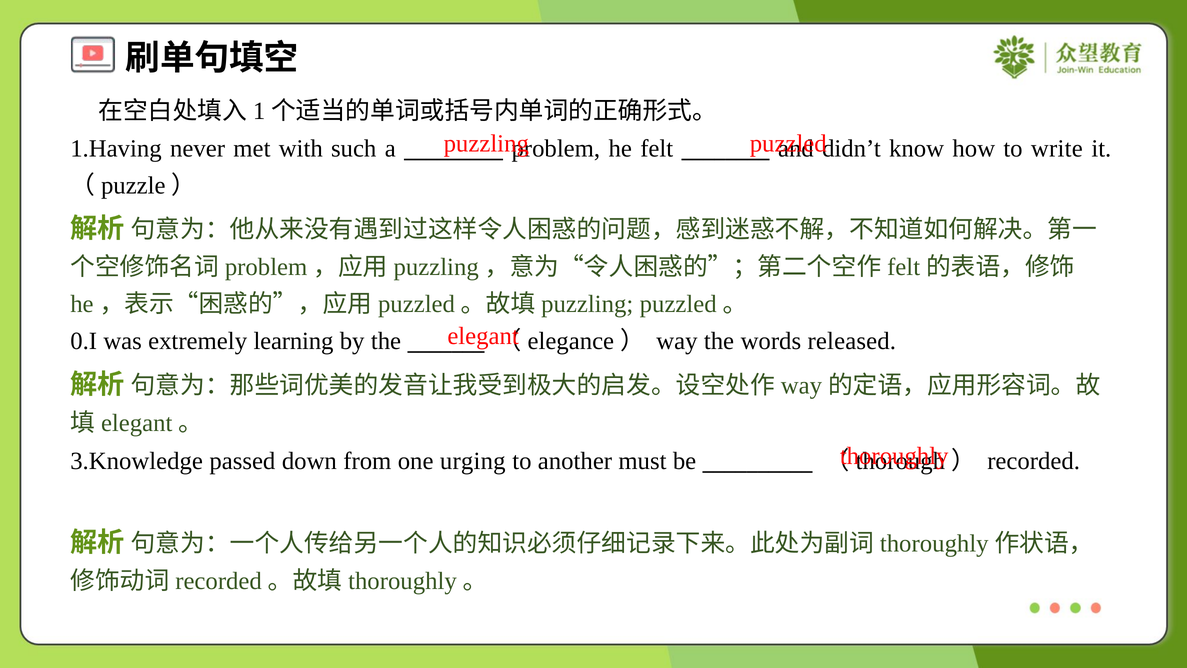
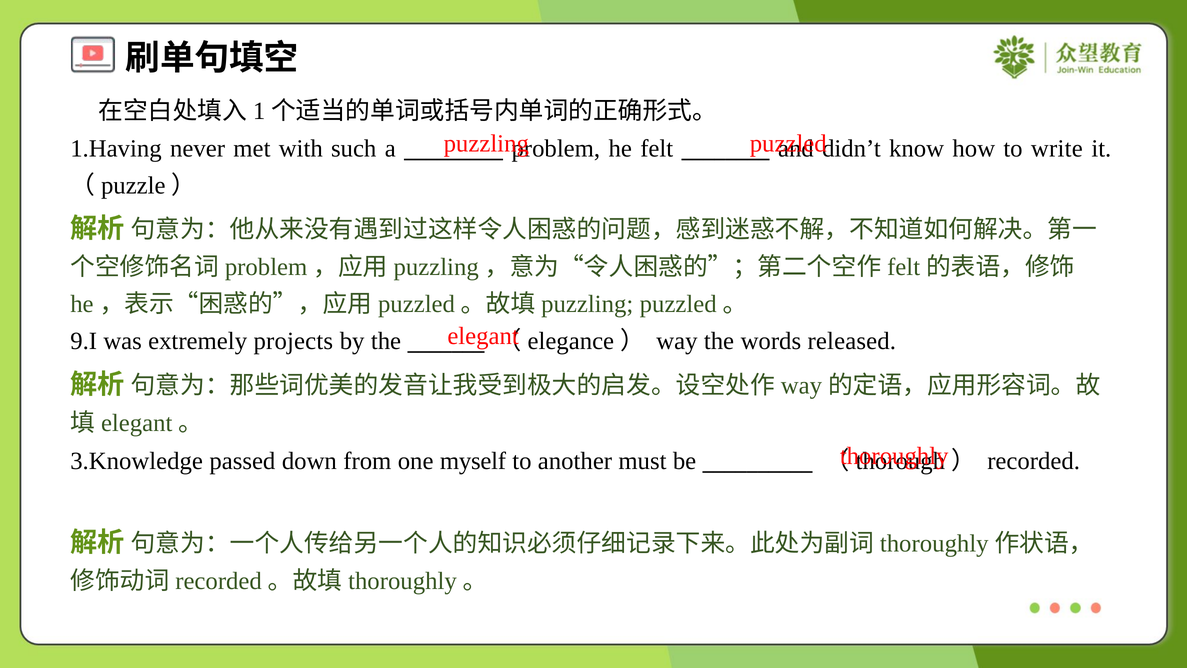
0.I: 0.I -> 9.I (84, 341)
learning: learning -> projects (293, 341)
urging: urging -> myself (473, 461)
